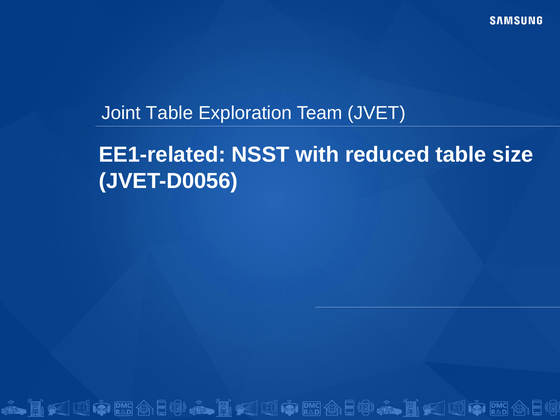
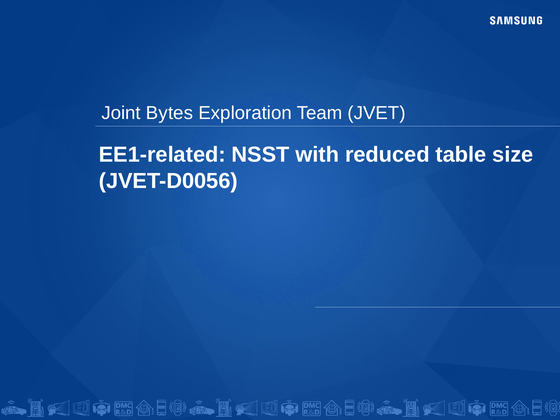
Joint Table: Table -> Bytes (170, 113)
